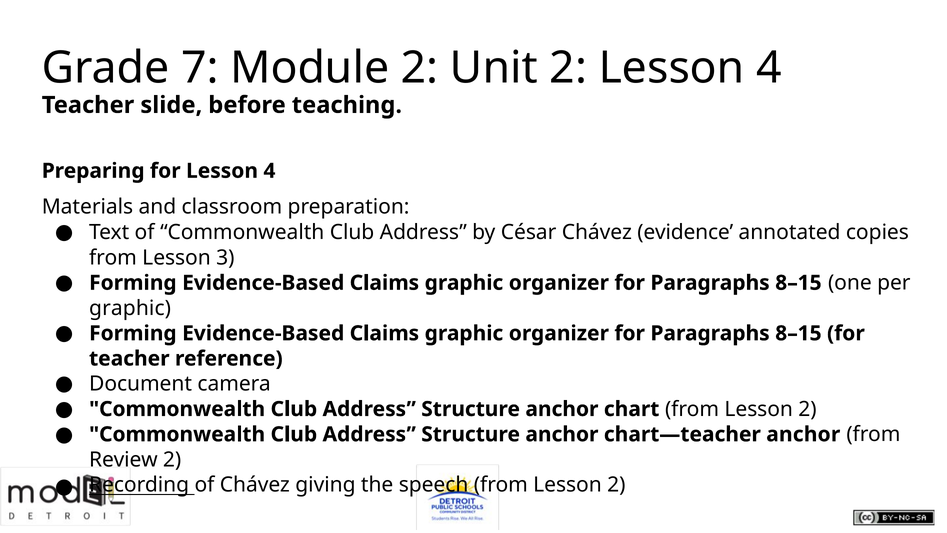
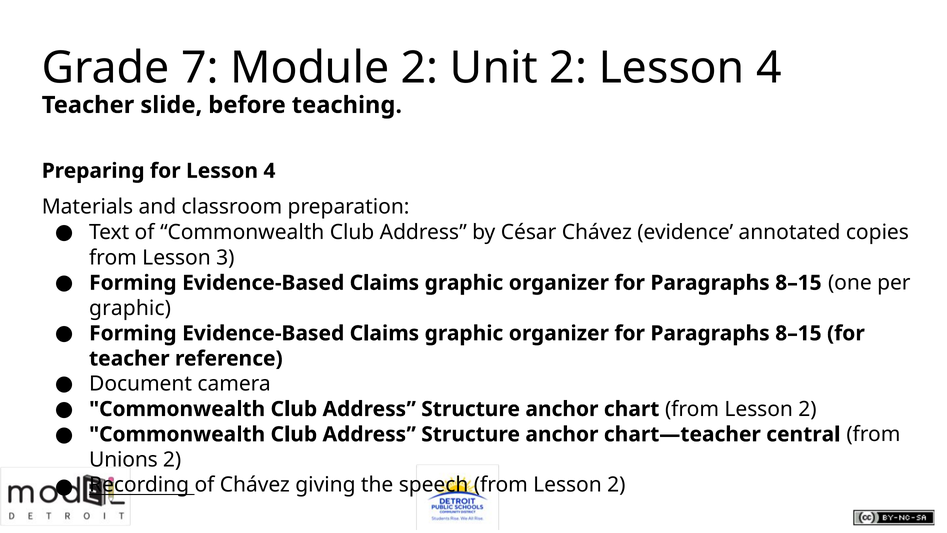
chart—teacher anchor: anchor -> central (803, 434)
Review: Review -> Unions (123, 459)
